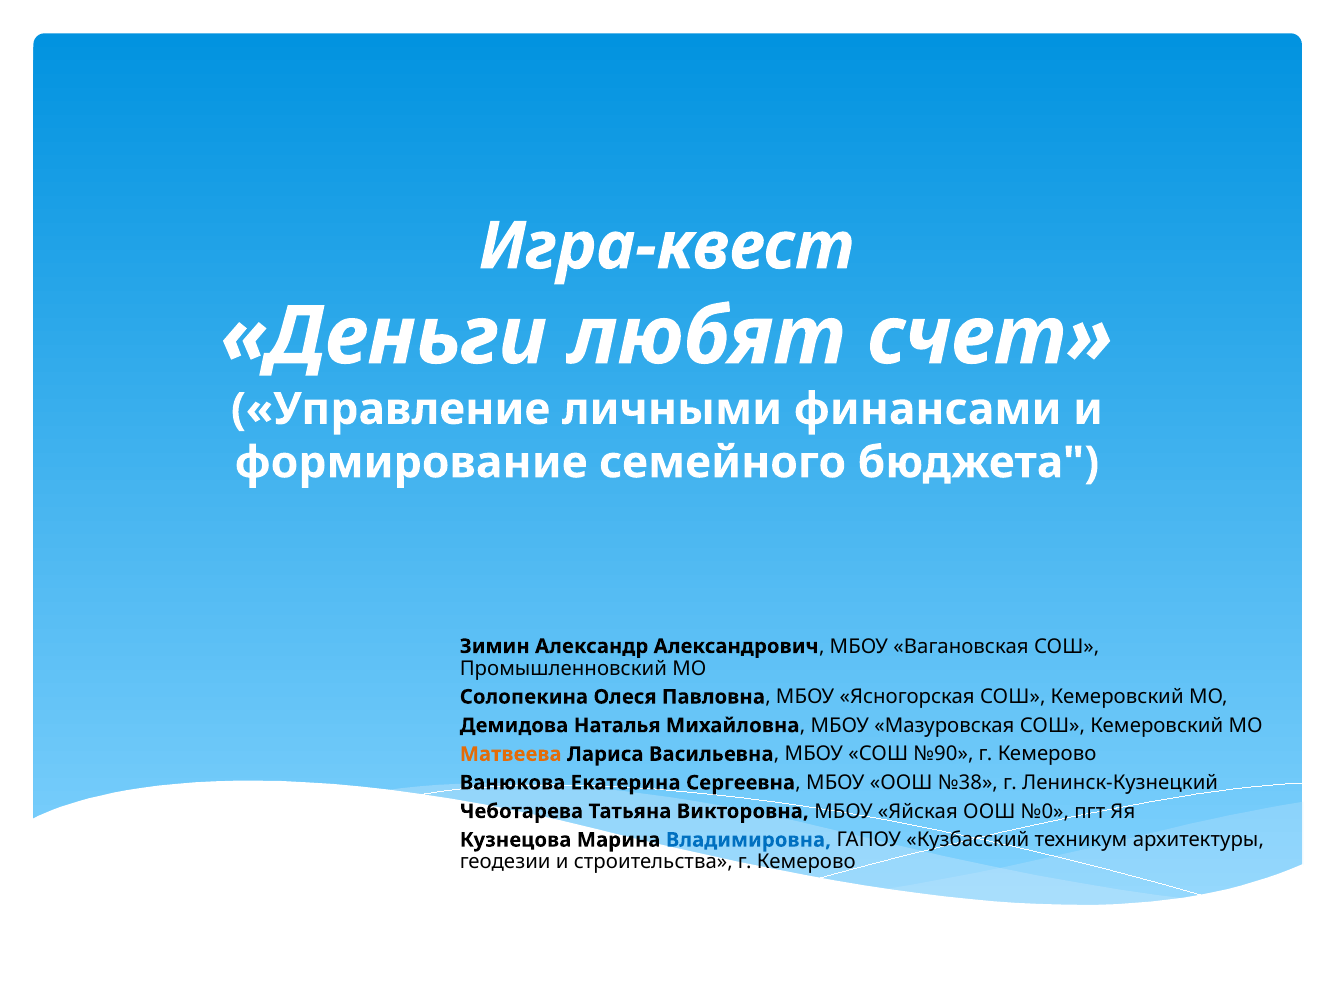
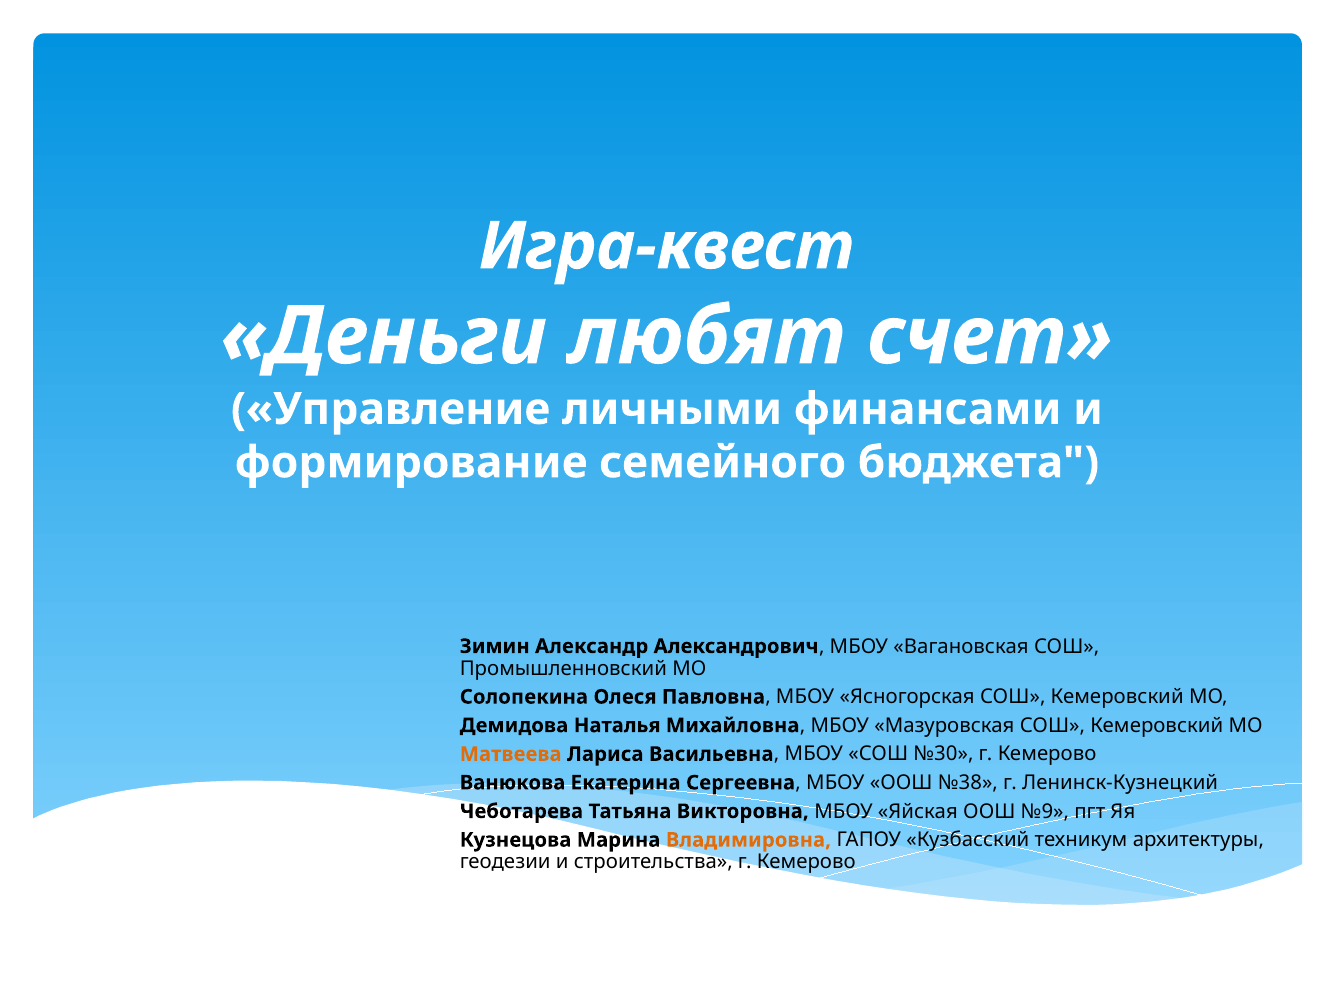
№90: №90 -> №30 (943, 754)
№0: №0 -> №9 (1045, 812)
Владимировна colour: blue -> orange (748, 840)
